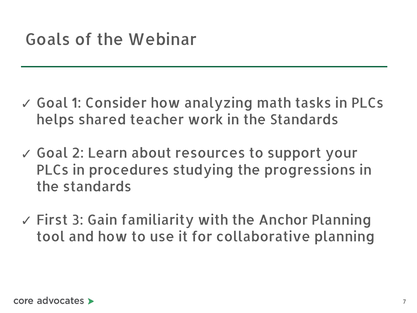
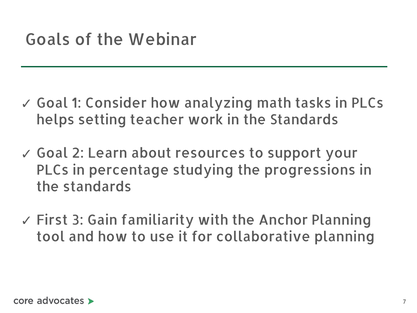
shared: shared -> setting (102, 120)
procedures: procedures -> percentage (129, 170)
